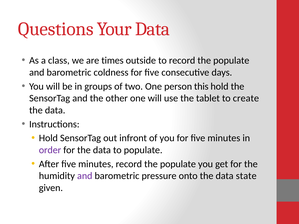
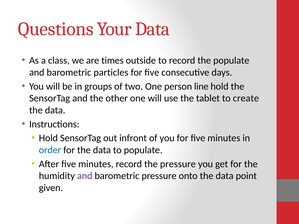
coldness: coldness -> particles (111, 72)
this: this -> line (201, 86)
order colour: purple -> blue (50, 150)
minutes record the populate: populate -> pressure (178, 164)
state: state -> point (246, 176)
